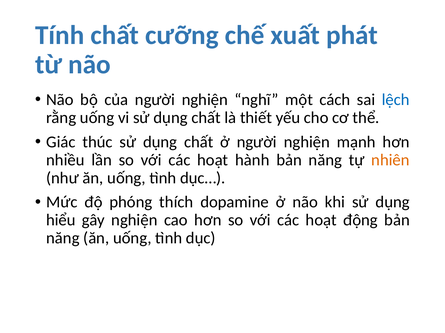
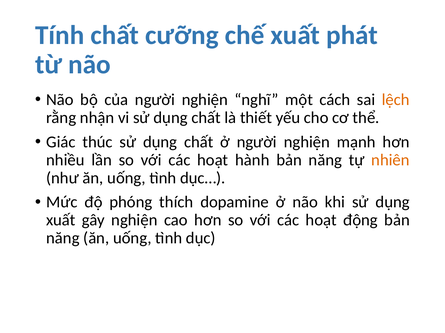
lệch colour: blue -> orange (396, 100)
rằng uống: uống -> nhận (97, 118)
hiểu: hiểu -> xuất (61, 221)
